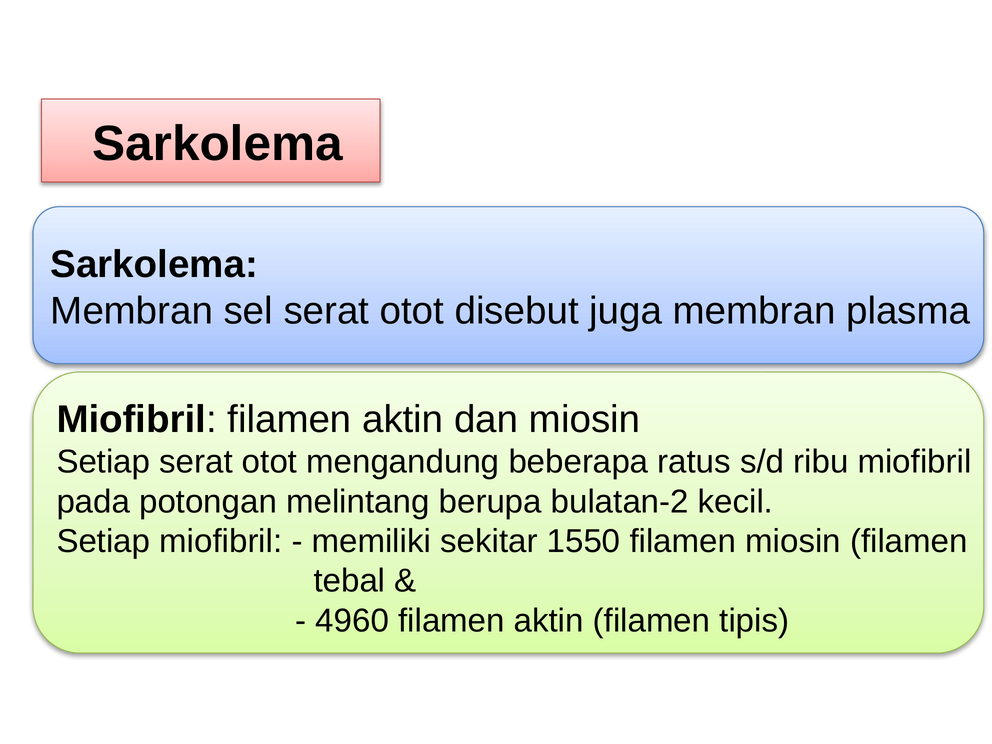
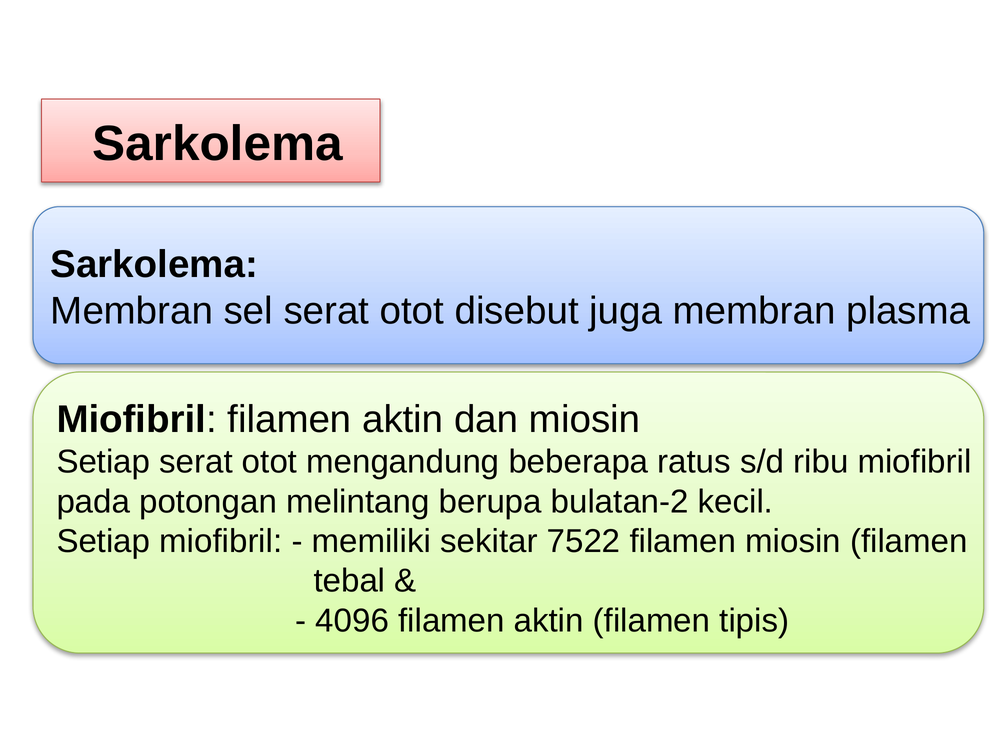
1550: 1550 -> 7522 (584, 541)
4960: 4960 -> 4096 (352, 621)
